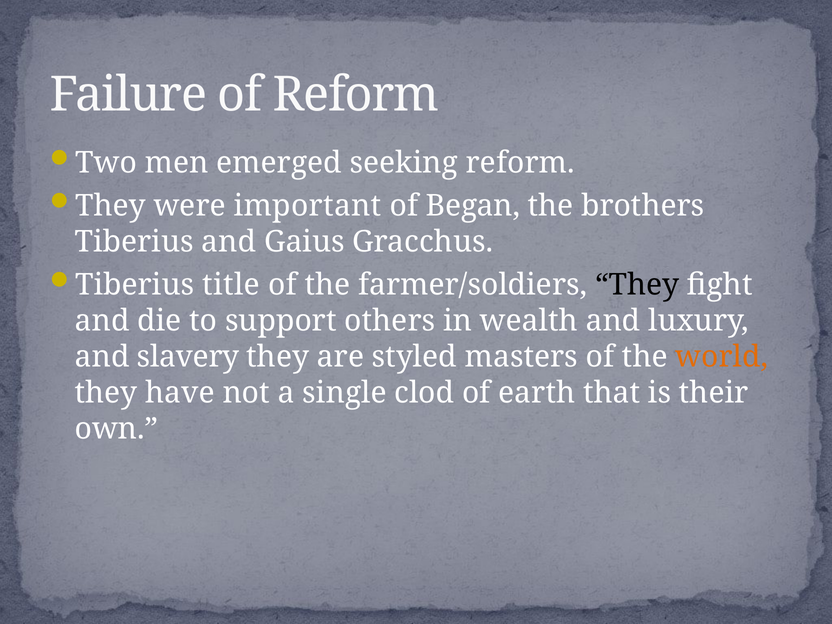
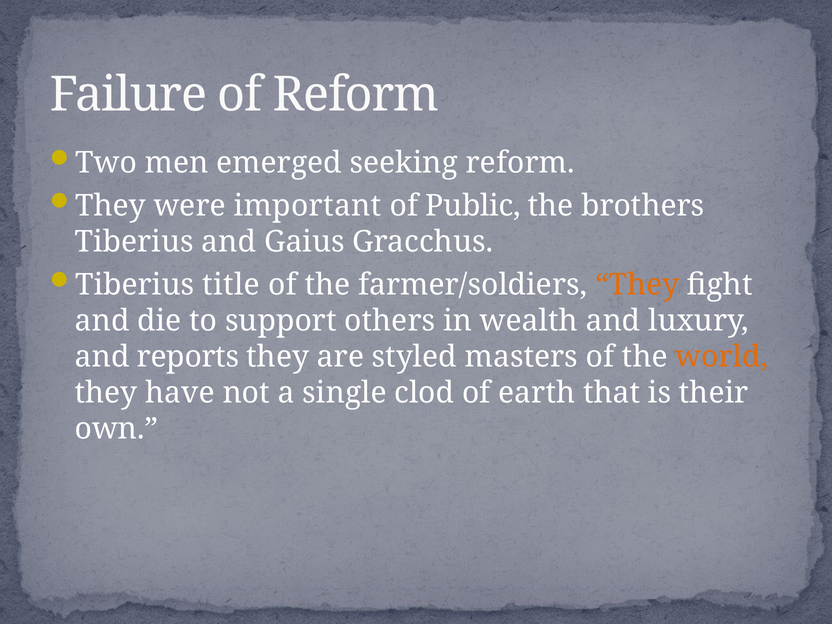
Began: Began -> Public (473, 206)
They colour: black -> orange (637, 285)
slavery: slavery -> reports (188, 357)
